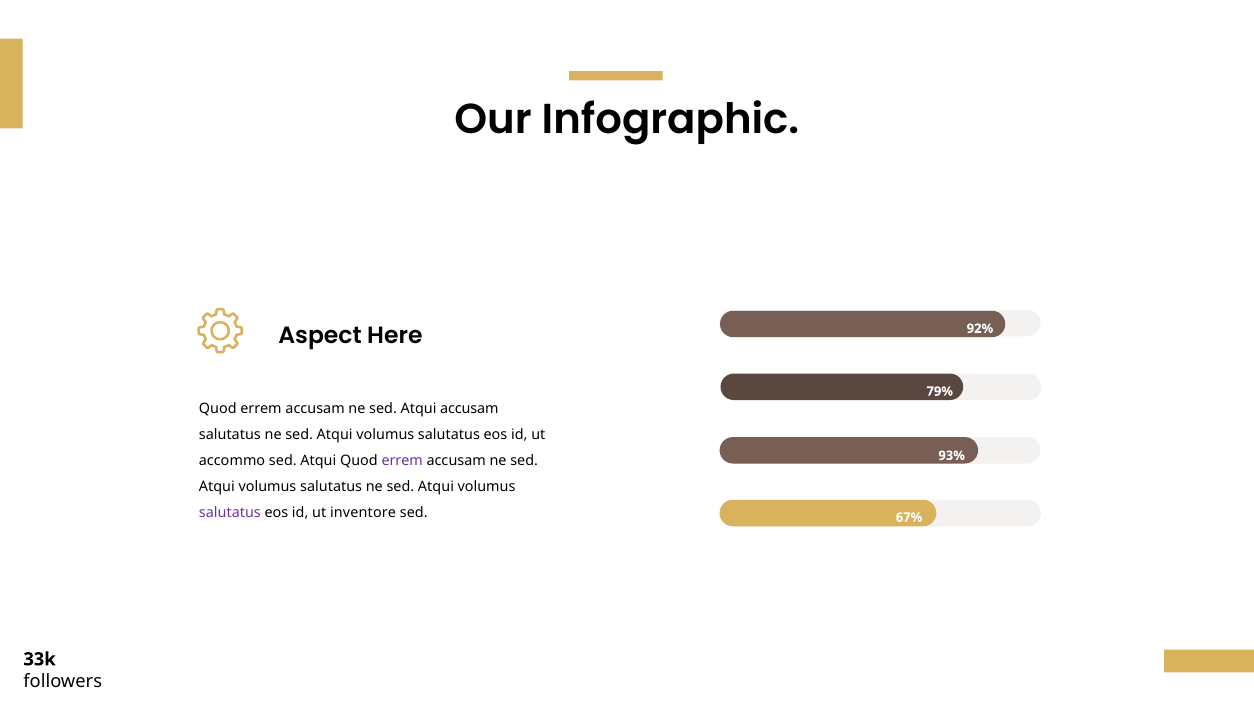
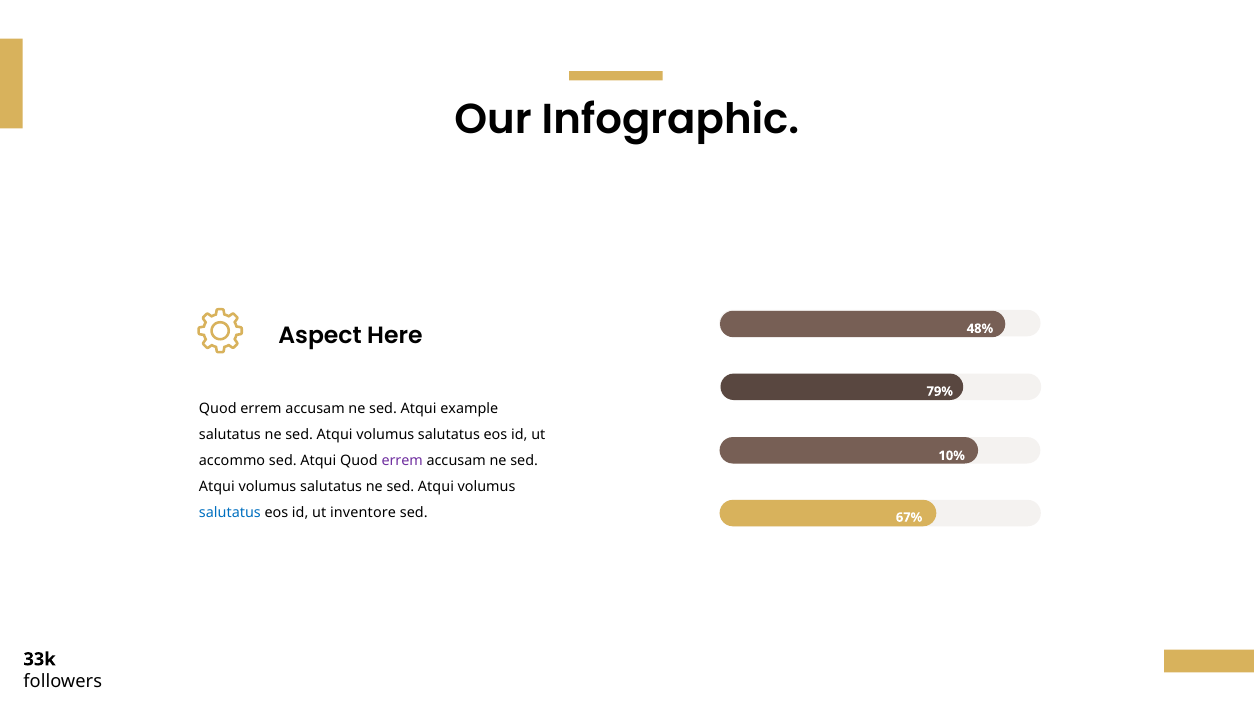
92%: 92% -> 48% (980, 328)
Atqui accusam: accusam -> example (469, 408)
93%: 93% -> 10% (952, 455)
salutatus colour: purple -> blue (230, 512)
